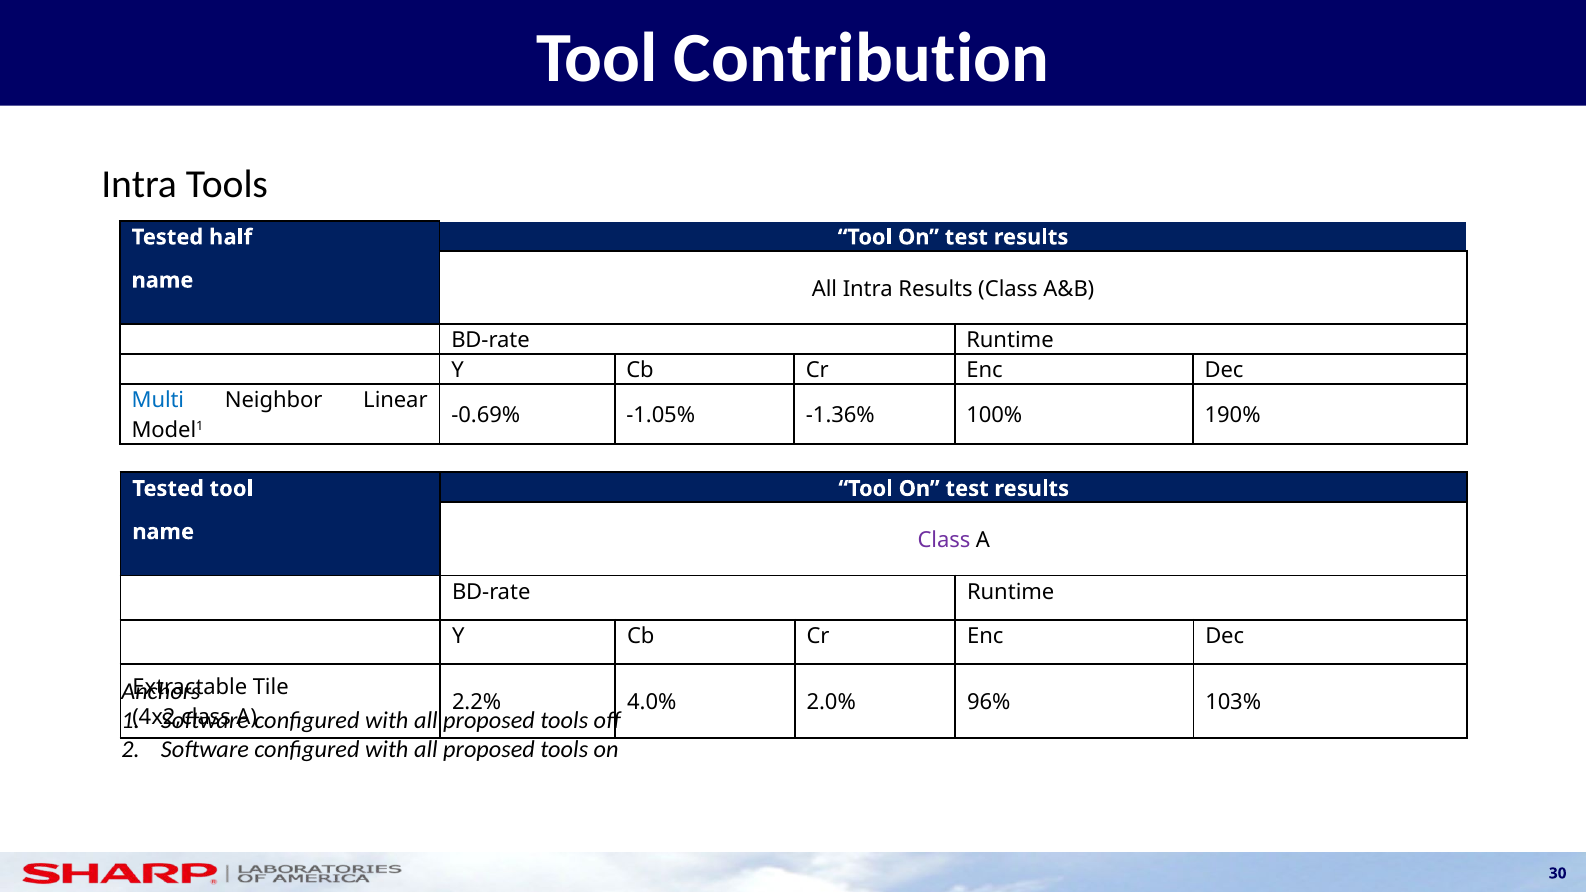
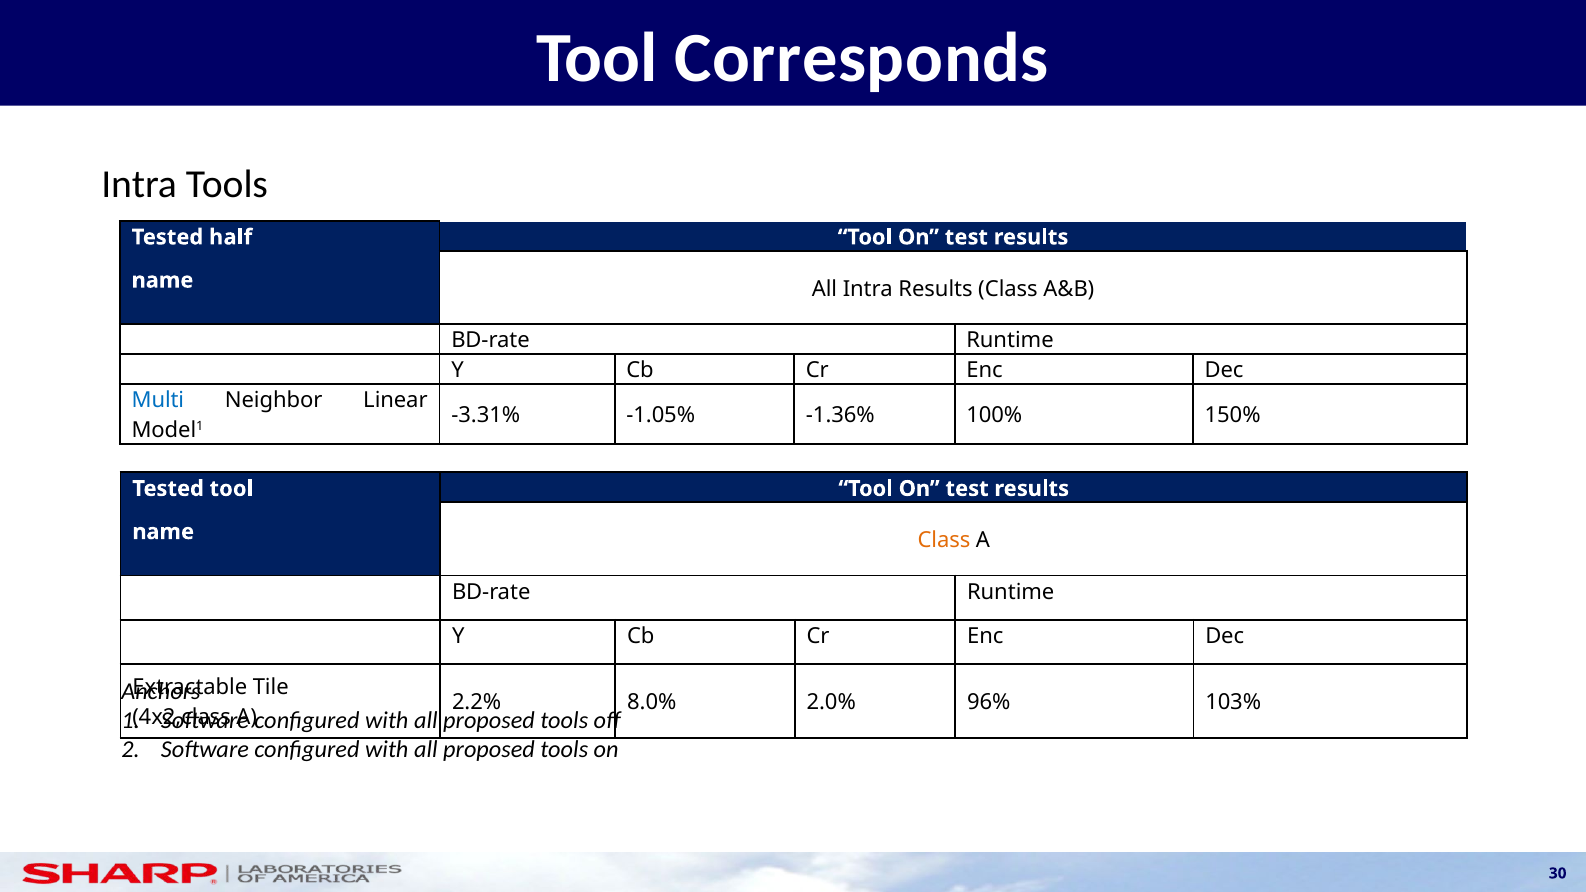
Contribution: Contribution -> Corresponds (862, 58)
-0.69%: -0.69% -> -3.31% (486, 415)
190%: 190% -> 150% (1233, 415)
Class colour: purple -> orange (944, 540)
4.0%: 4.0% -> 8.0% (652, 703)
